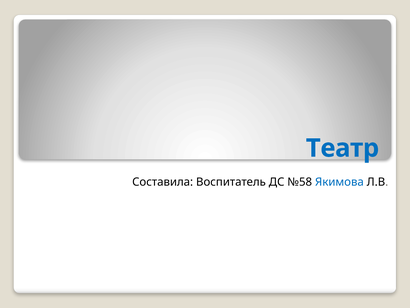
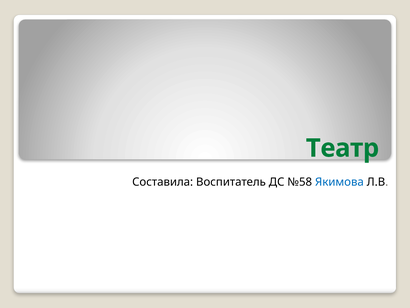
Театр colour: blue -> green (343, 148)
